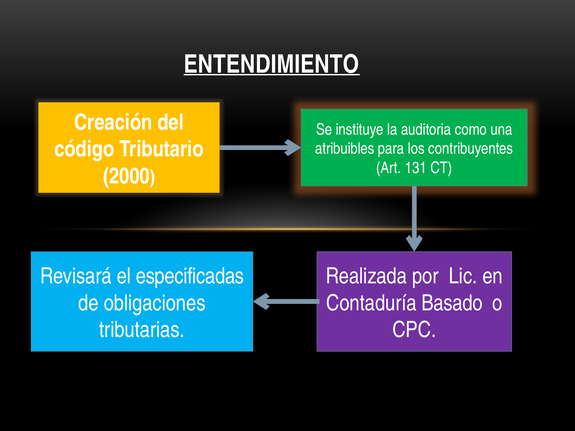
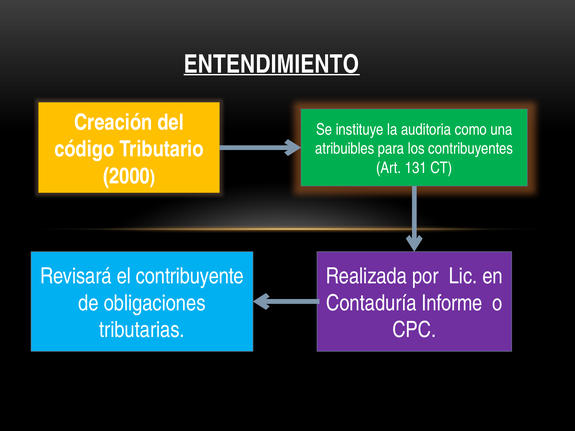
especificadas: especificadas -> contribuyente (190, 276)
Basado: Basado -> Informe (452, 303)
